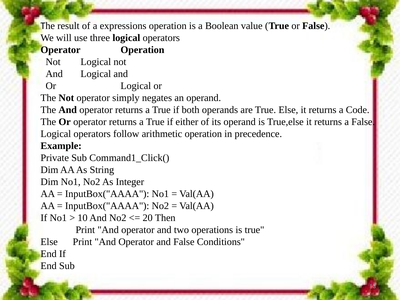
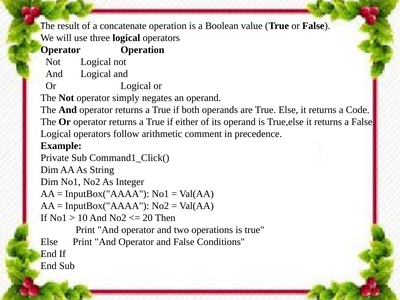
expressions: expressions -> concatenate (123, 26)
arithmetic operation: operation -> comment (203, 134)
